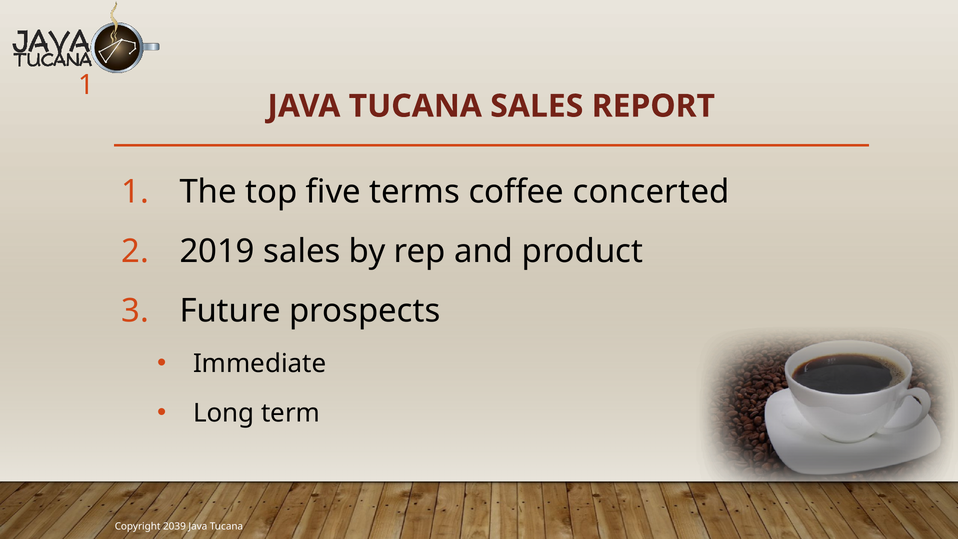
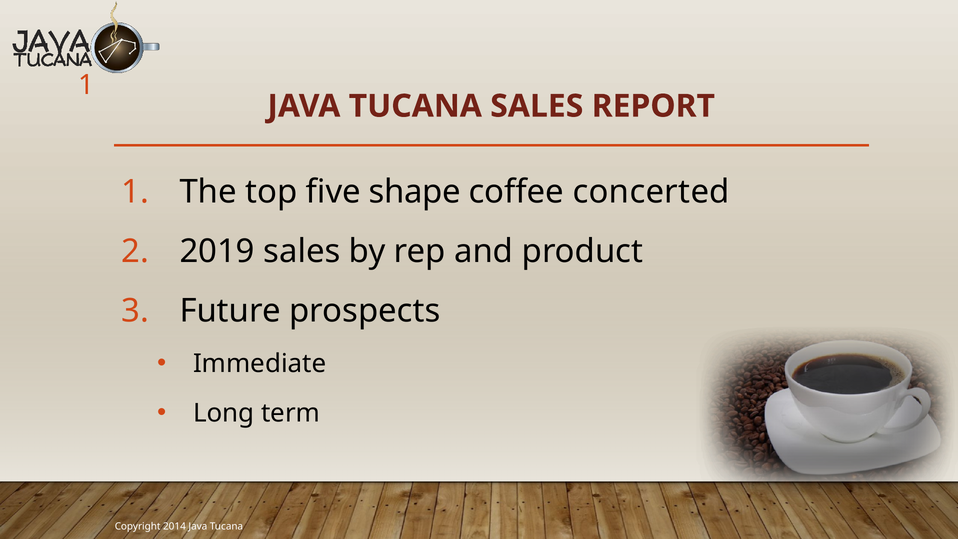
terms: terms -> shape (415, 192)
2039: 2039 -> 2014 (174, 527)
